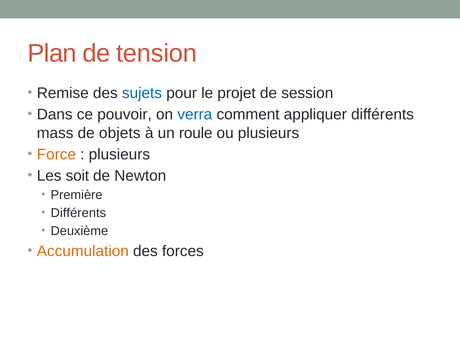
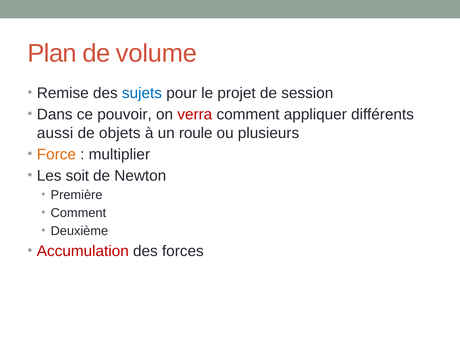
tension: tension -> volume (157, 54)
verra colour: blue -> red (195, 115)
mass: mass -> aussi (55, 133)
plusieurs: plusieurs -> multiplier (119, 154)
Différents: Différents -> Comment (78, 213)
Accumulation colour: orange -> red (83, 251)
